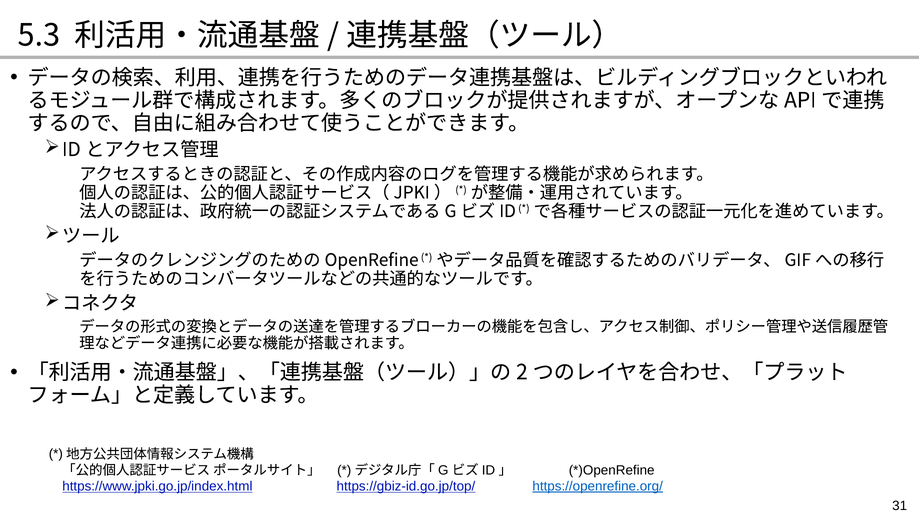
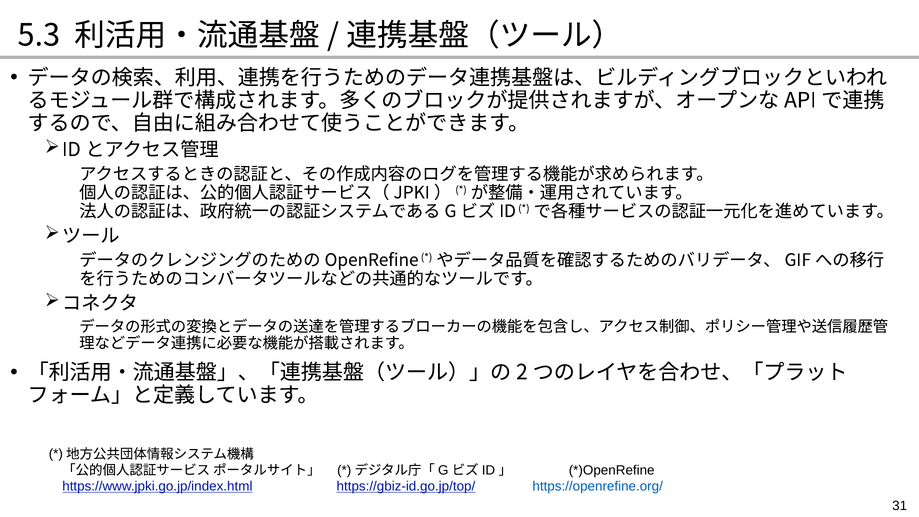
https://openrefine.org/ underline: present -> none (598, 486)
